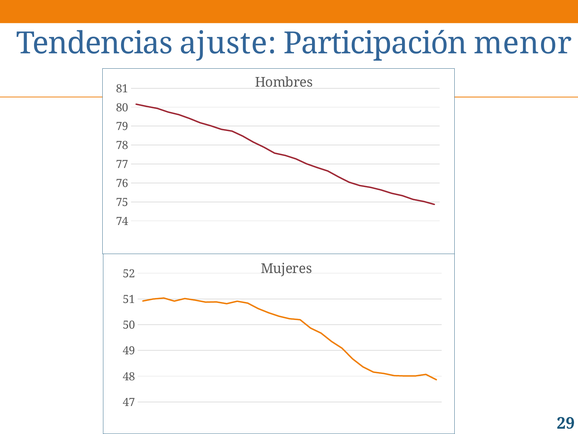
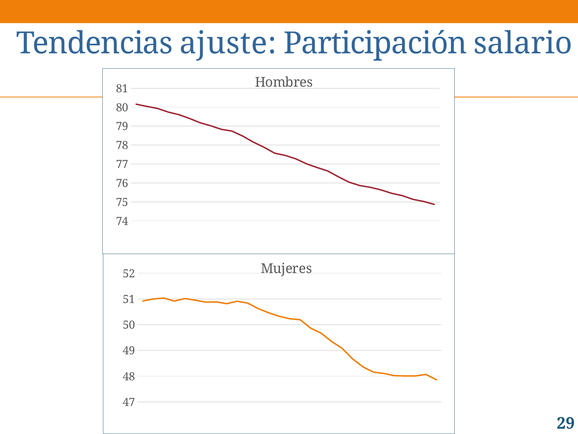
menor: menor -> salario (523, 43)
